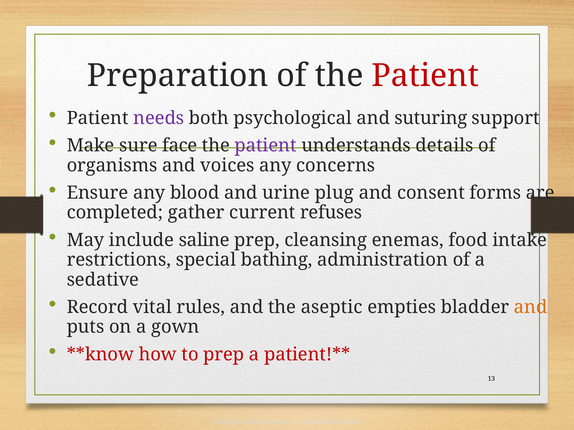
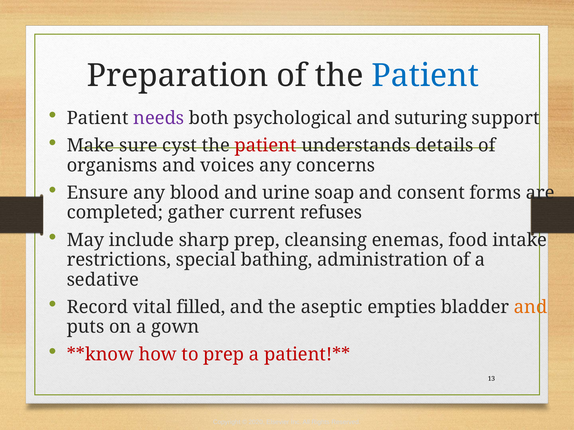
Patient colour: red -> blue (425, 76)
face: face -> cyst (180, 146)
patient colour: purple -> red (266, 146)
plug: plug -> soap (335, 193)
saline: saline -> sharp (204, 240)
rules: rules -> filled (201, 307)
